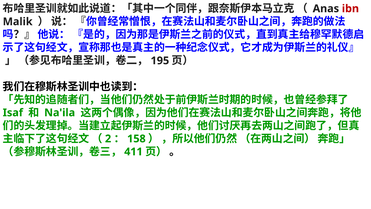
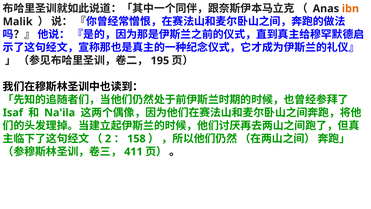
ibn colour: red -> orange (350, 9)
